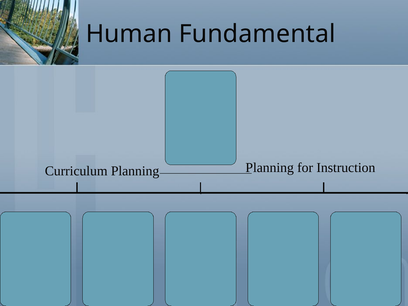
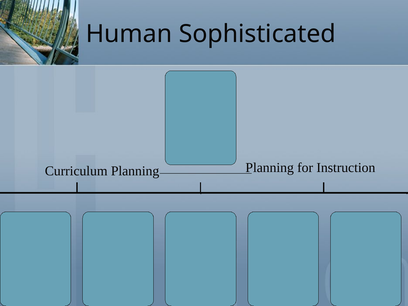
Fundamental: Fundamental -> Sophisticated (257, 34)
